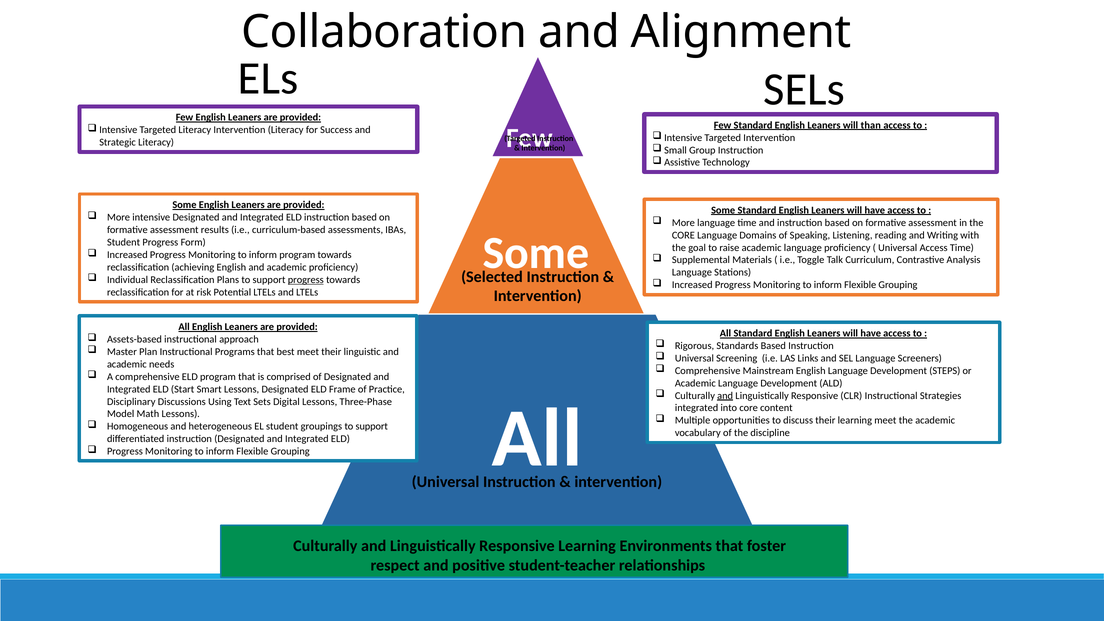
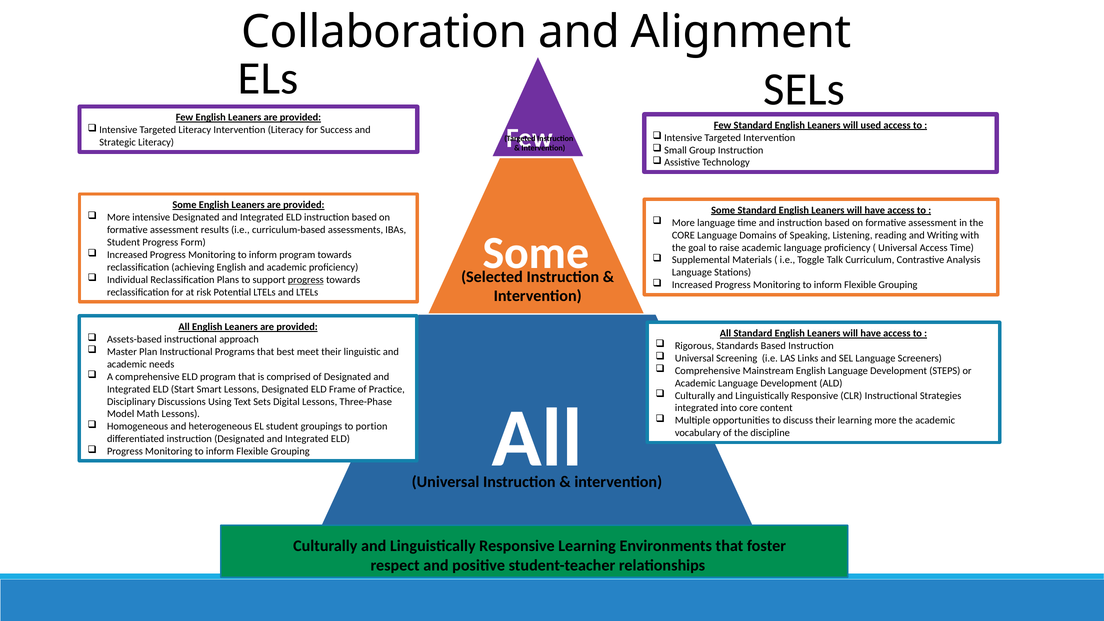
than: than -> used (871, 125)
and underline: present -> none (725, 396)
learning meet: meet -> more (885, 420)
groupings to support: support -> portion (372, 427)
